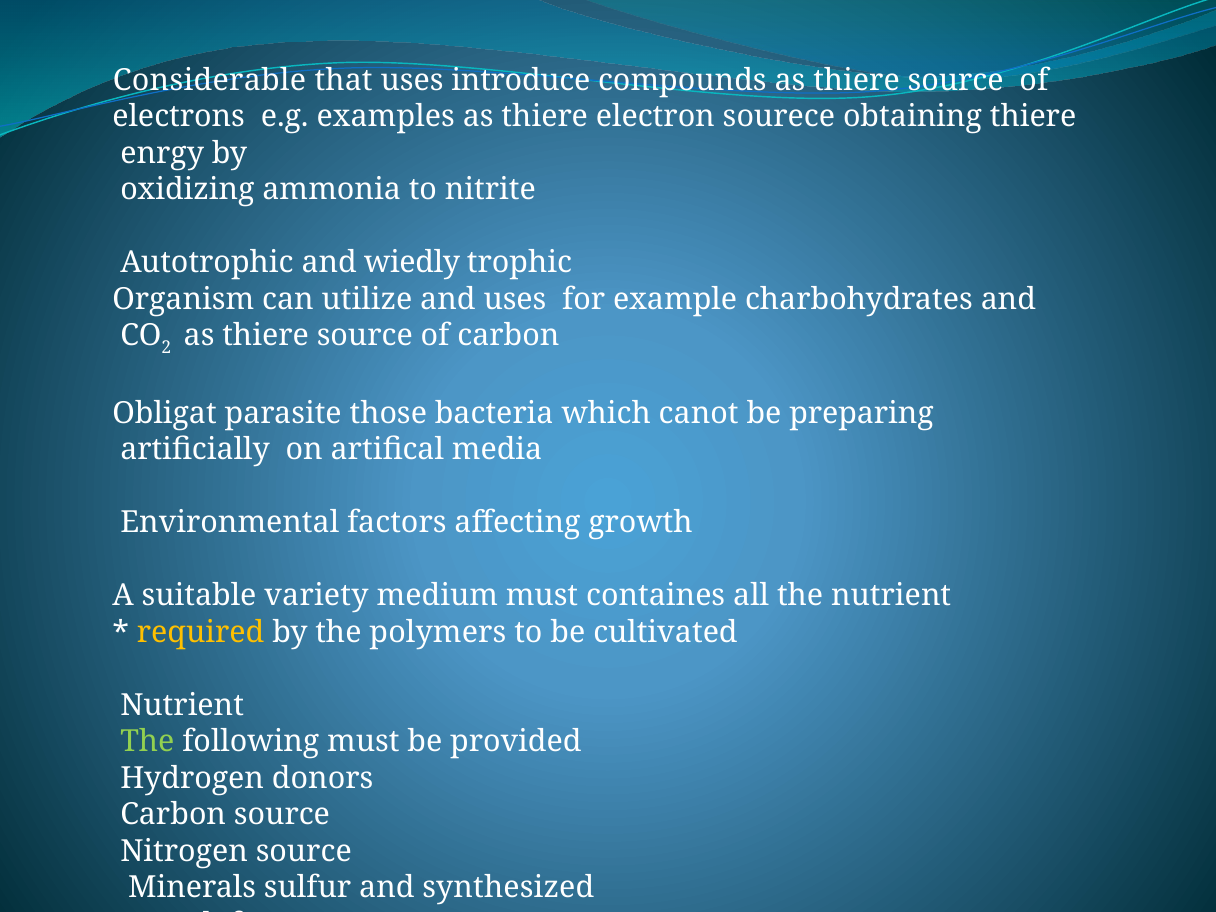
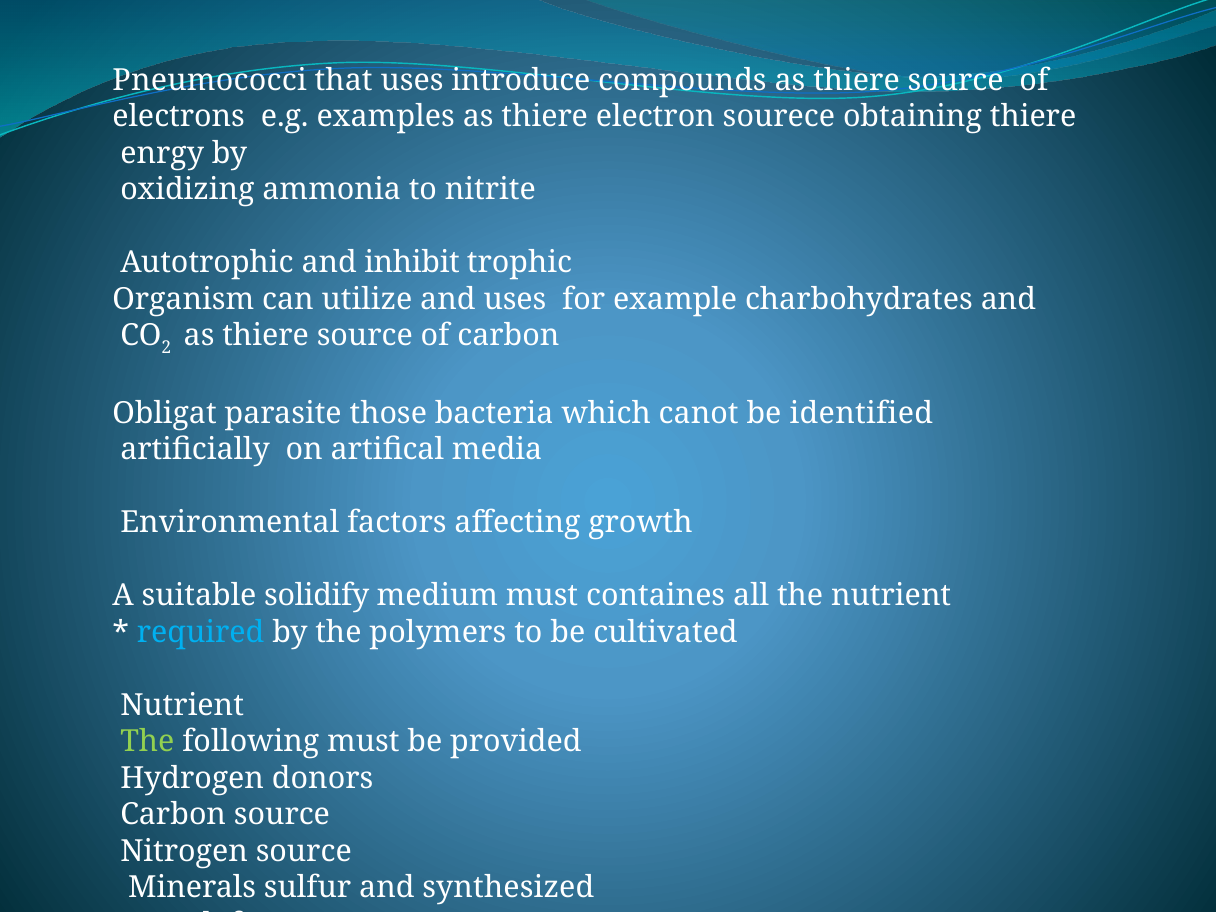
Considerable: Considerable -> Pneumococci (210, 80)
wiedly: wiedly -> inhibit (412, 263)
preparing: preparing -> identified (861, 413)
variety: variety -> solidify (317, 596)
required colour: yellow -> light blue (201, 632)
